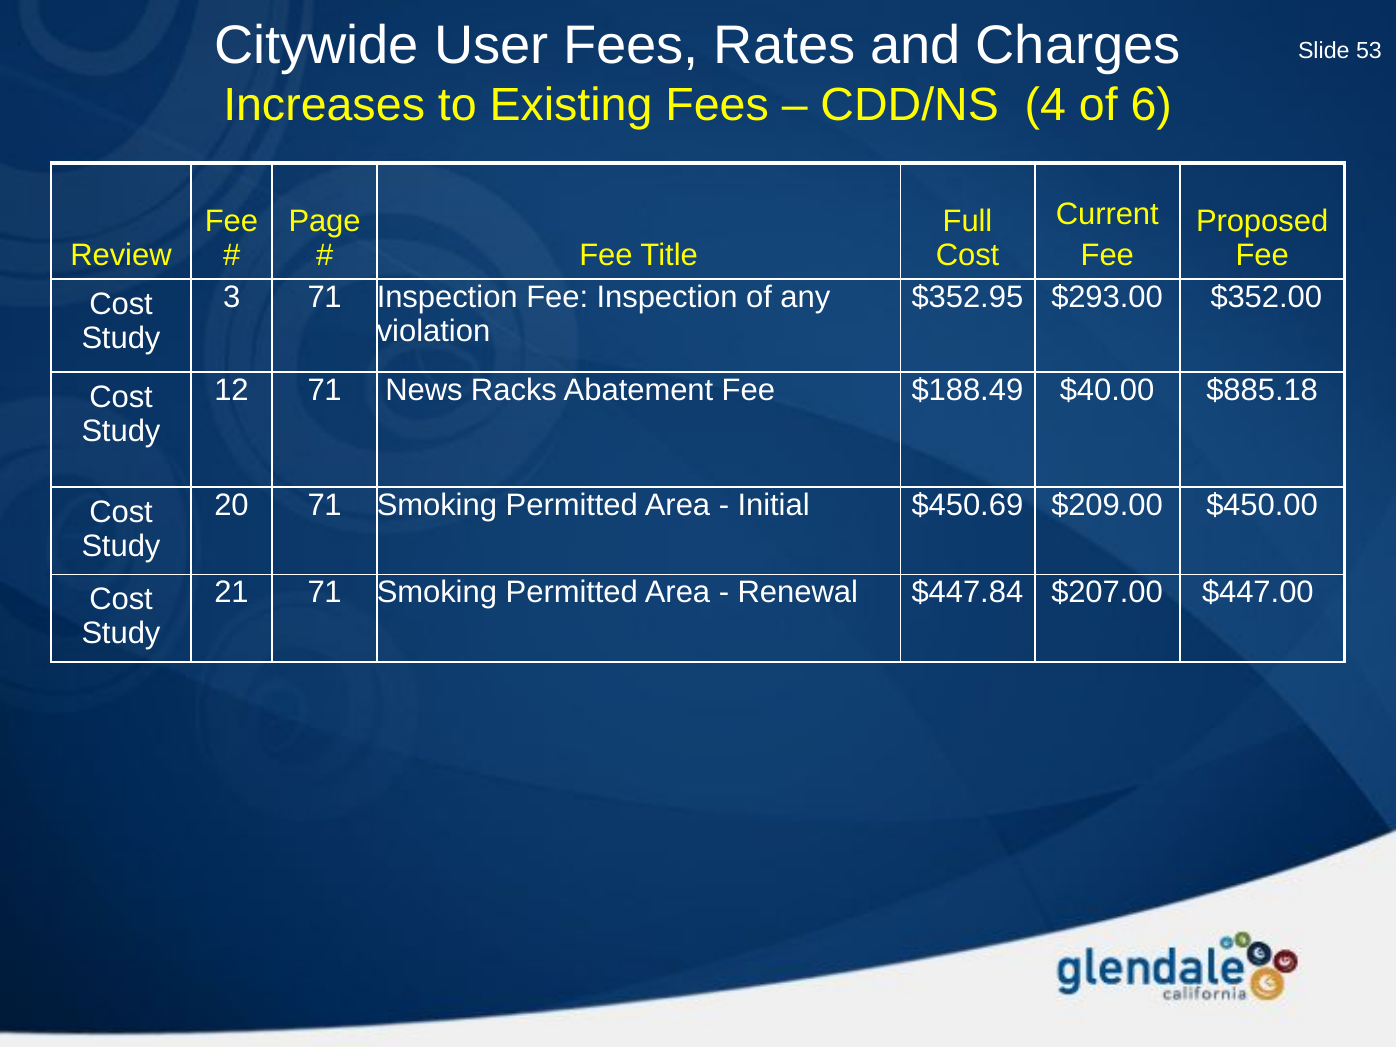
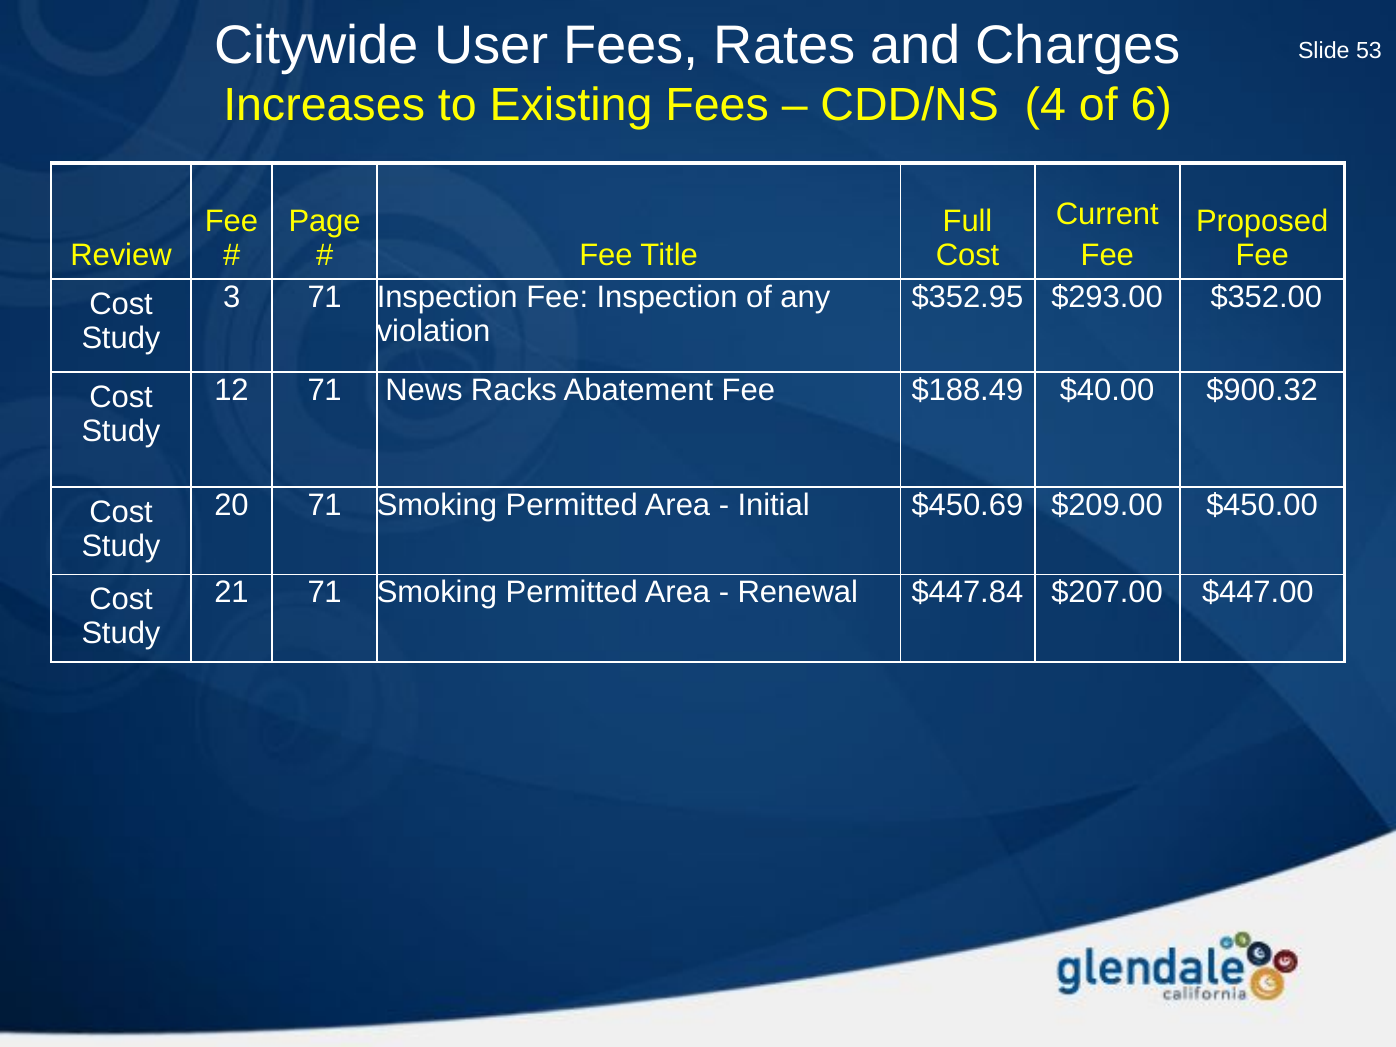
$885.18: $885.18 -> $900.32 (1262, 390)
